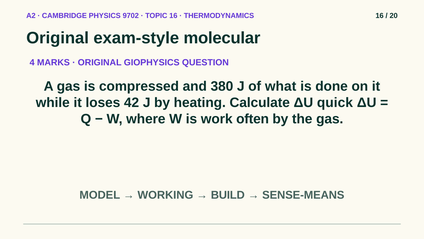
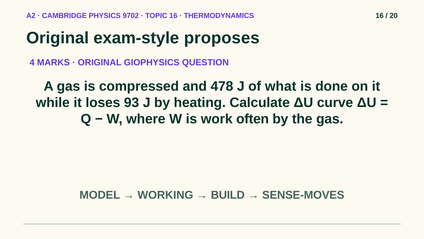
molecular: molecular -> proposes (222, 38)
380: 380 -> 478 (222, 86)
42: 42 -> 93 (132, 102)
quick: quick -> curve (335, 102)
SENSE-MEANS: SENSE-MEANS -> SENSE-MOVES (303, 195)
